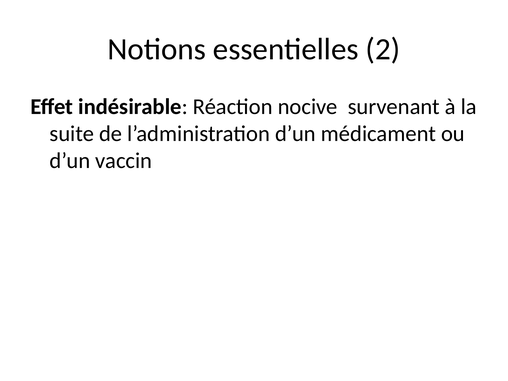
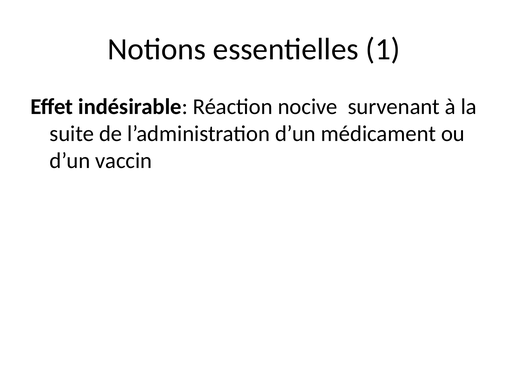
2: 2 -> 1 (383, 49)
